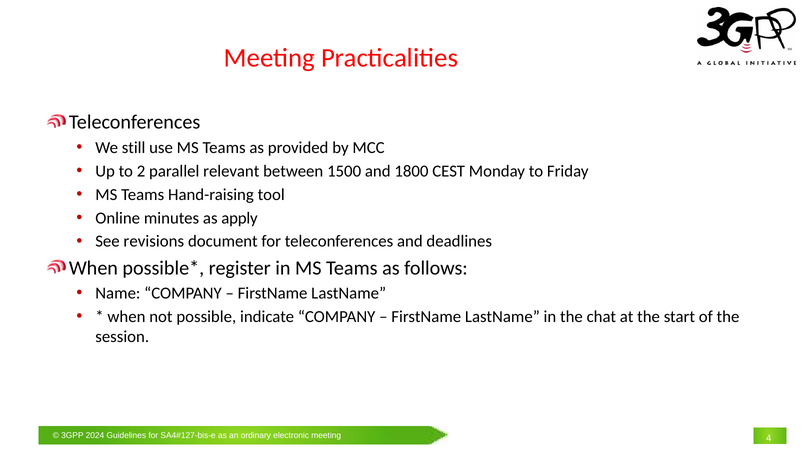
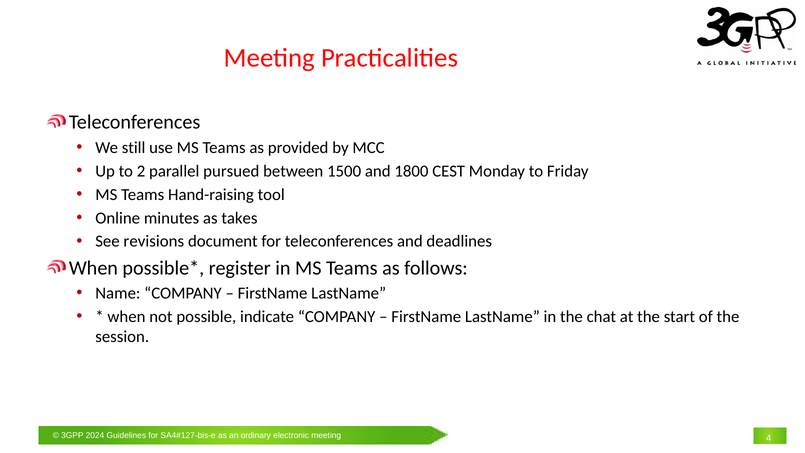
relevant: relevant -> pursued (231, 171)
apply: apply -> takes (239, 218)
